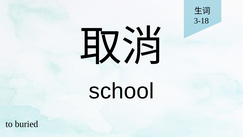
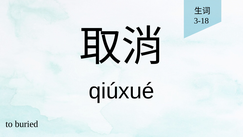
school: school -> qiúxué (121, 91)
